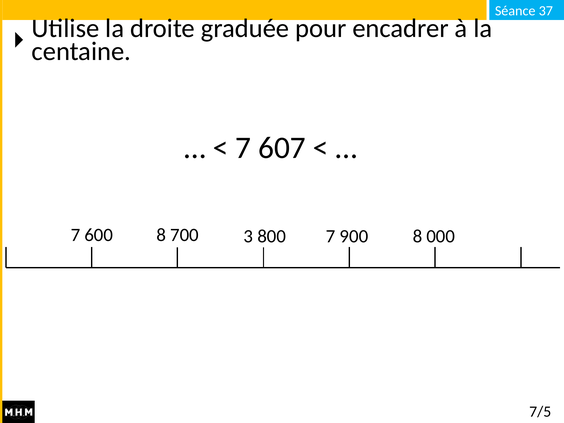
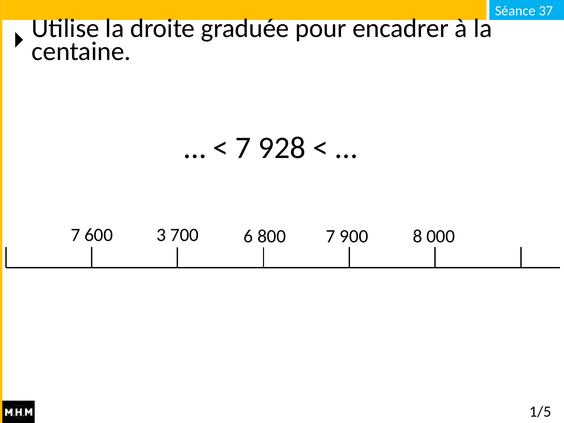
607: 607 -> 928 (282, 148)
600 8: 8 -> 3 (161, 235)
3: 3 -> 6 (248, 236)
7/5: 7/5 -> 1/5 (540, 411)
